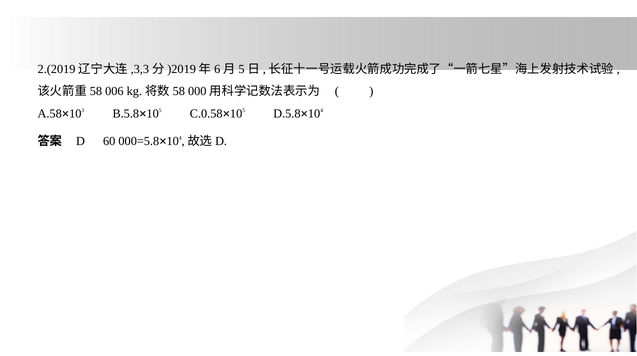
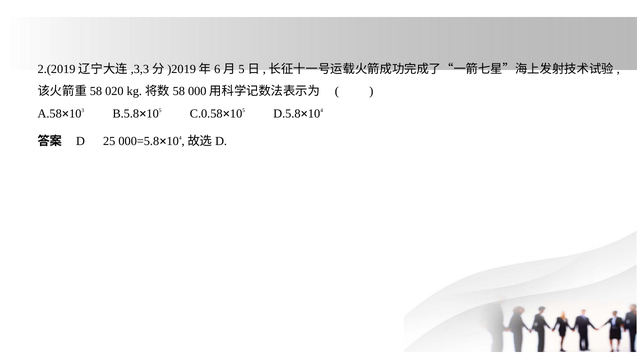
006: 006 -> 020 (114, 91)
60: 60 -> 25 (109, 141)
